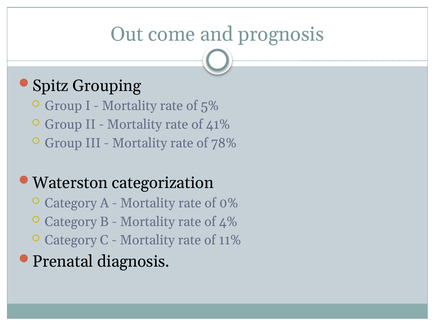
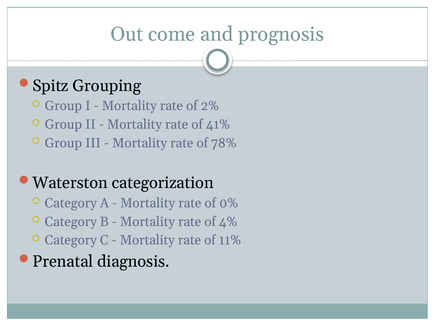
5%: 5% -> 2% (210, 106)
